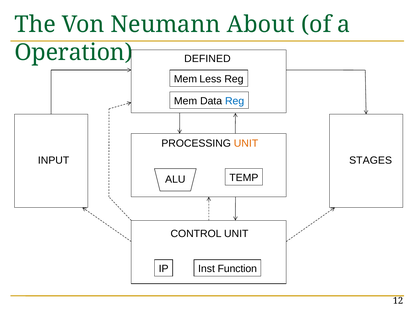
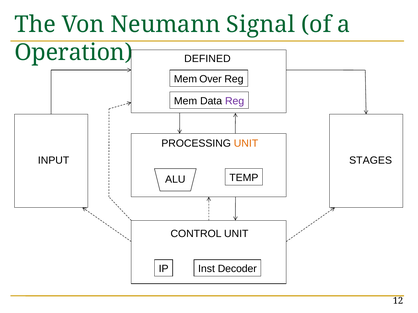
About: About -> Signal (261, 25)
Less: Less -> Over (210, 79)
Reg colour: blue -> purple (235, 101)
Function: Function -> Decoder (237, 269)
